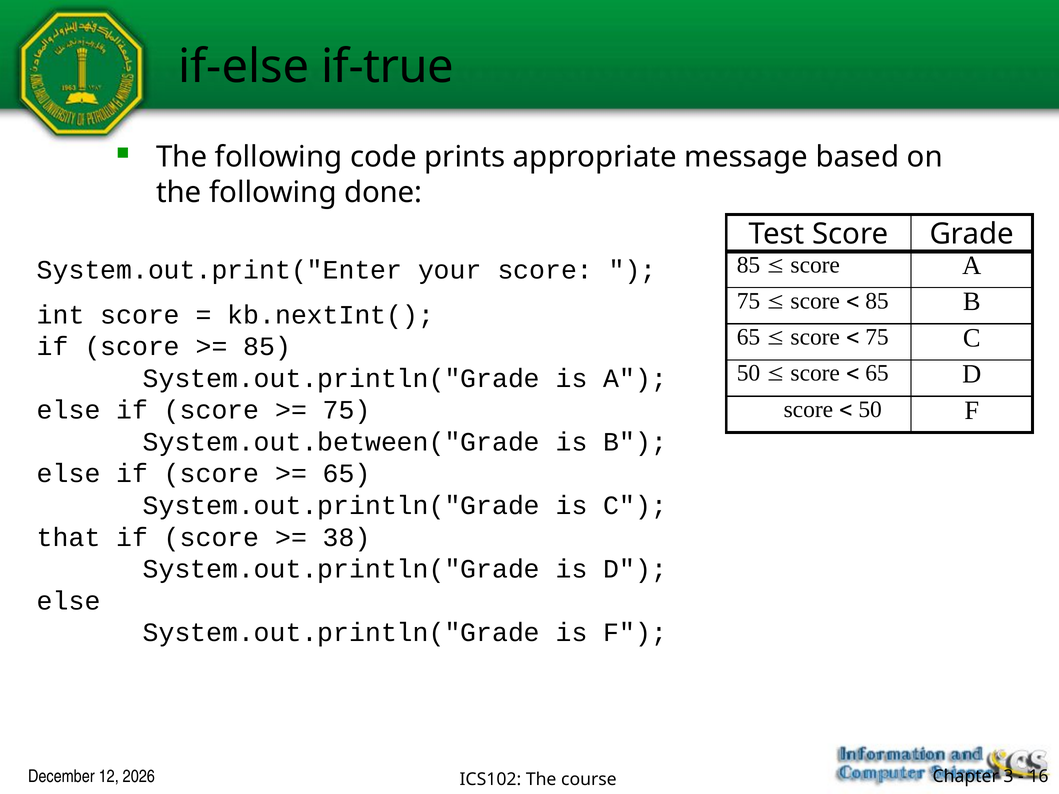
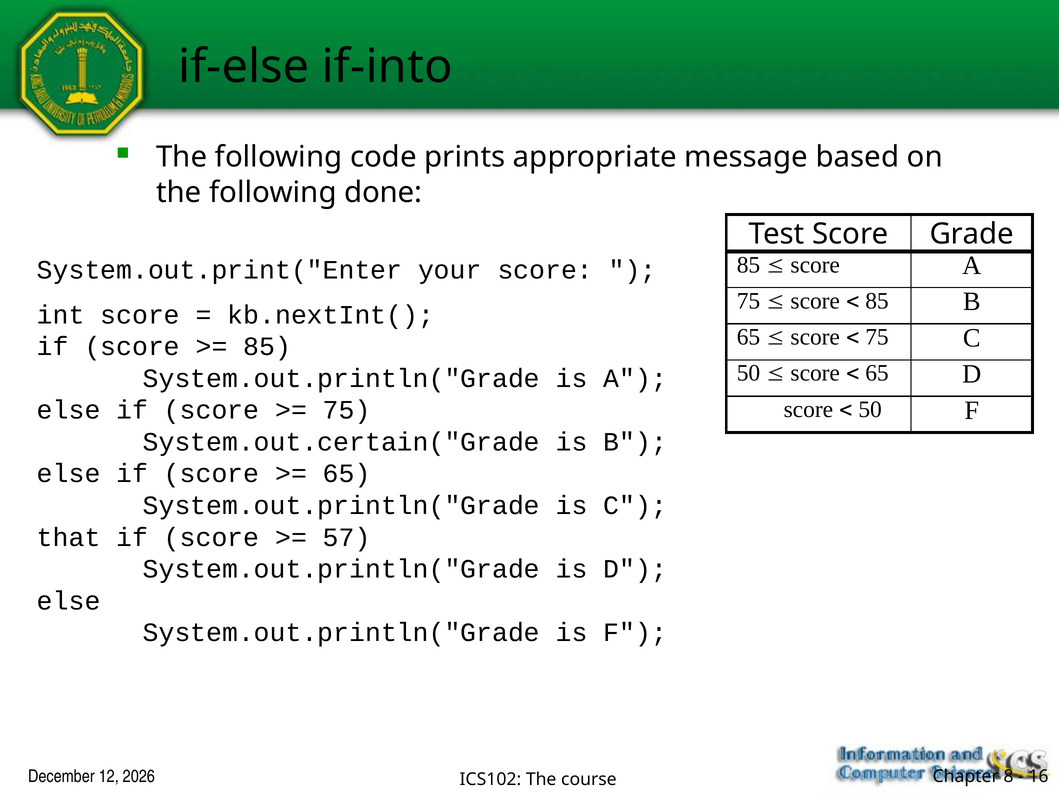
if-true: if-true -> if-into (387, 67)
System.out.between("Grade: System.out.between("Grade -> System.out.certain("Grade (341, 442)
38: 38 -> 57 (347, 537)
3: 3 -> 8 (1008, 777)
